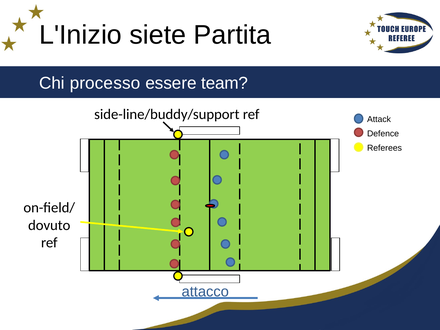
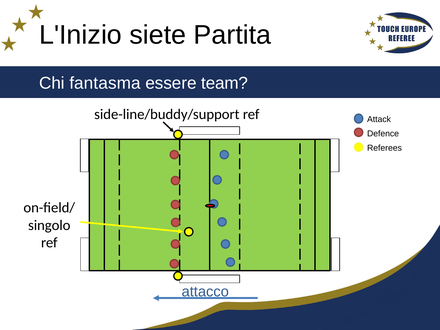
processo: processo -> fantasma (105, 83)
dovuto: dovuto -> singolo (49, 225)
